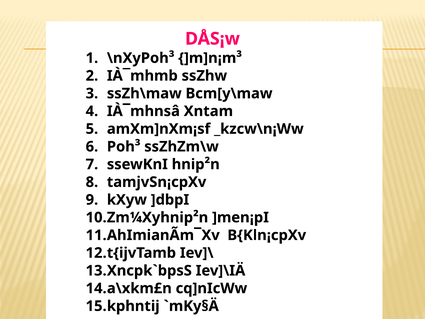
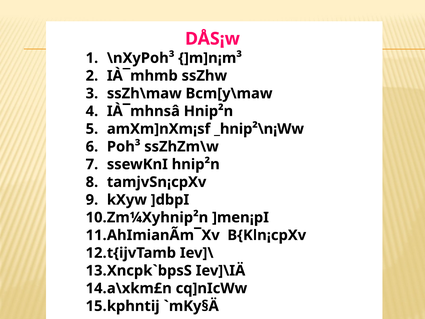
IÀ¯mhnsâ Xntam: Xntam -> Hnip²n (208, 111)
_kzcw\n¡Ww: _kzcw\n¡Ww -> _hnip²\n¡Ww (259, 129)
